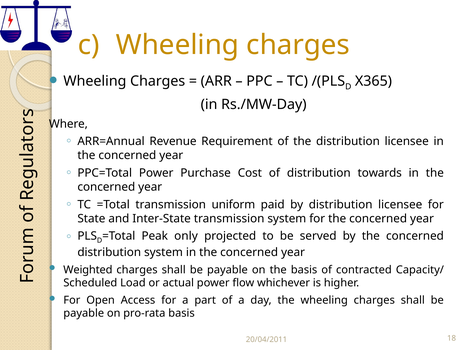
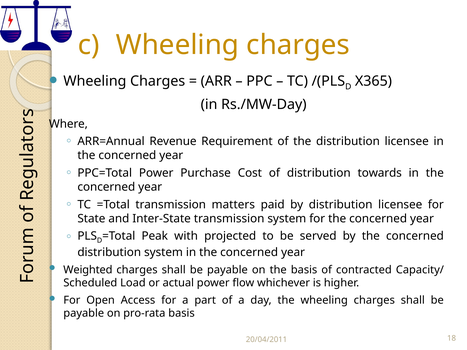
uniform: uniform -> matters (233, 205)
only: only -> with (186, 236)
